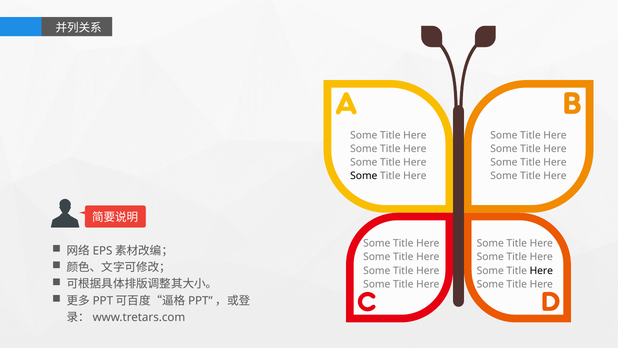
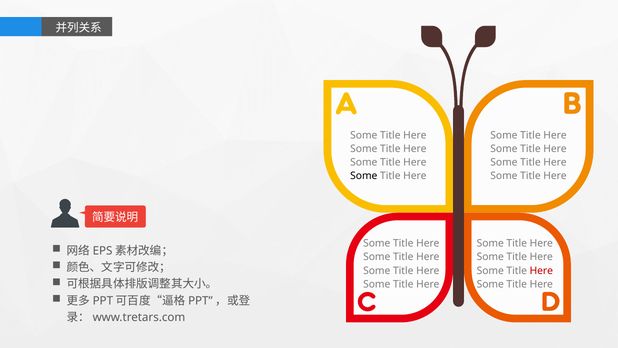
Here colour: black -> red (541, 270)
